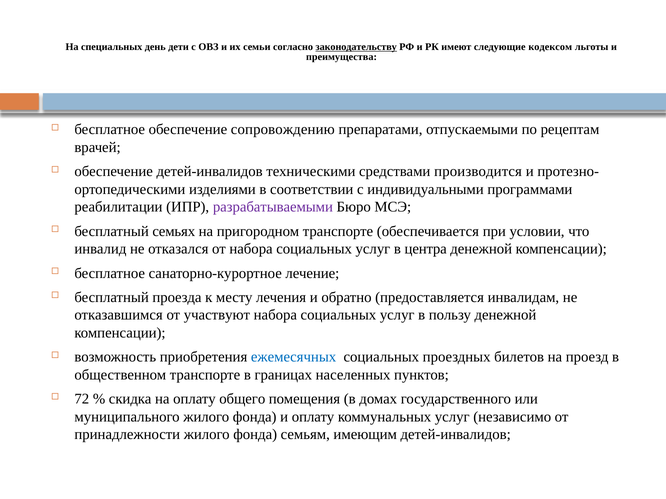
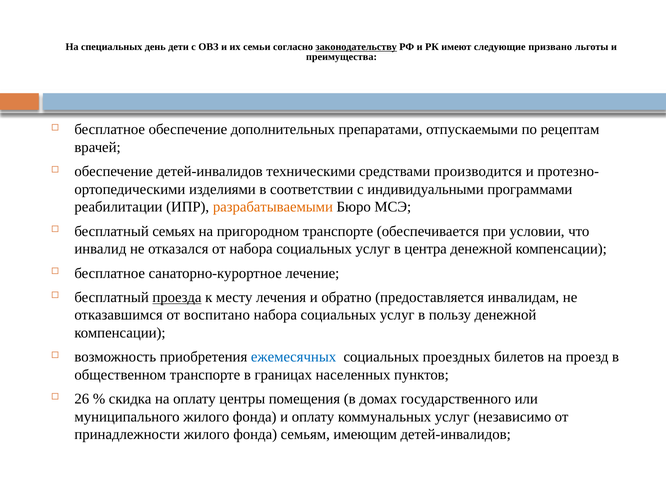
кодексом: кодексом -> призвано (550, 47)
сопровождению: сопровождению -> дополнительных (283, 130)
разрабатываемыми colour: purple -> orange (273, 207)
проезда underline: none -> present (177, 298)
участвуют: участвуют -> воспитано (217, 315)
72: 72 -> 26 (82, 399)
общего: общего -> центры (242, 399)
